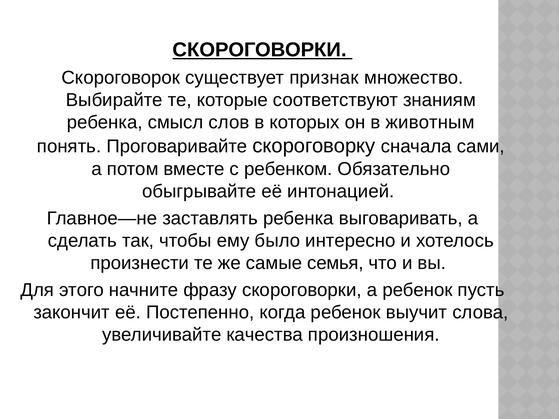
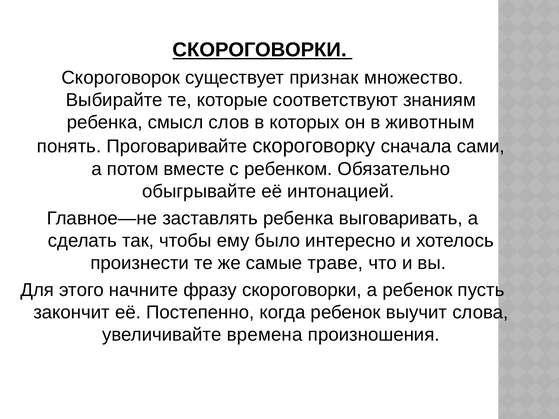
семья: семья -> траве (335, 263)
качества: качества -> времена (265, 335)
